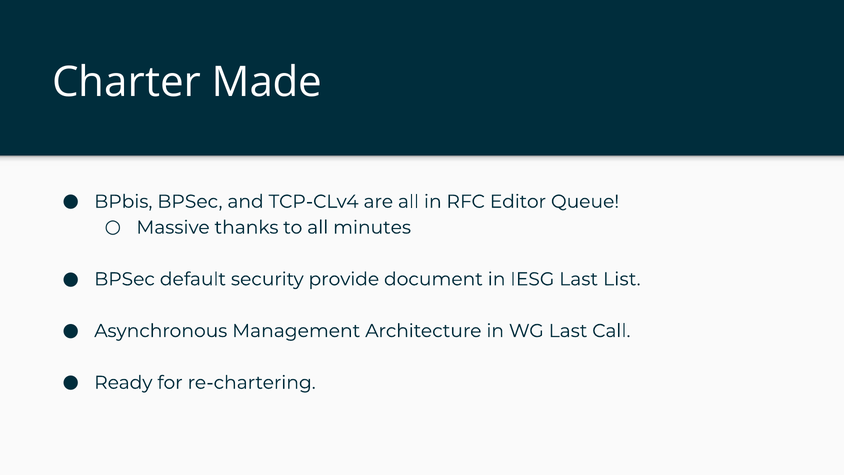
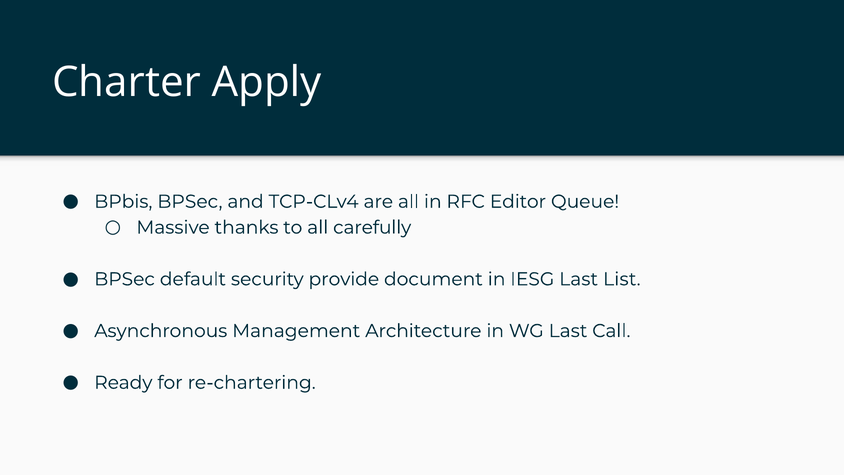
Made: Made -> Apply (267, 83)
minutes: minutes -> carefully (372, 227)
